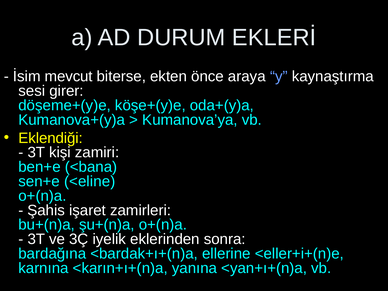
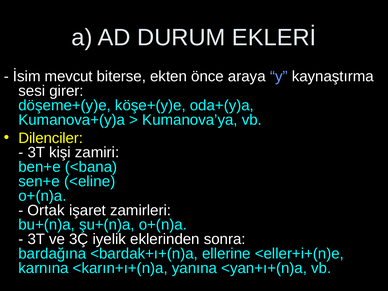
Eklendiği: Eklendiği -> Dilenciler (51, 138)
Şahis: Şahis -> Ortak (46, 210)
